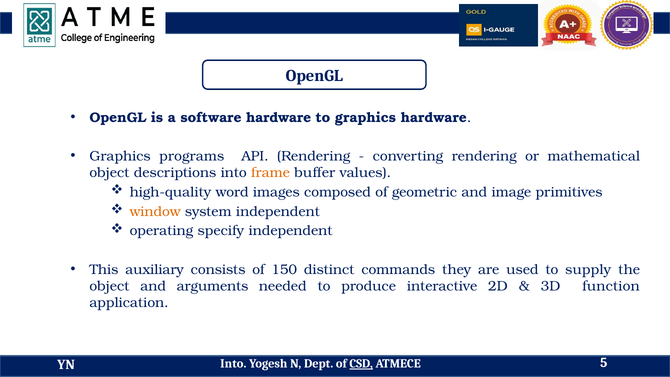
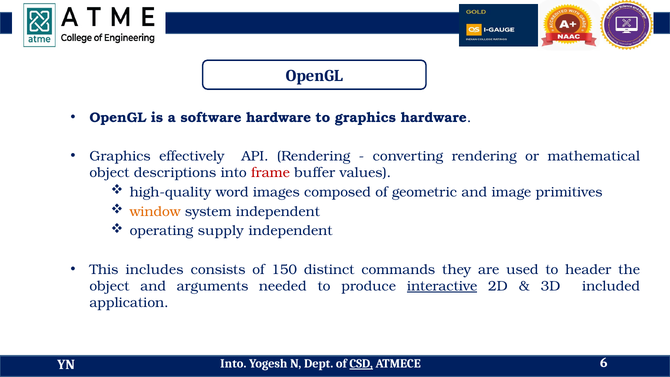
programs: programs -> effectively (192, 156)
frame colour: orange -> red (270, 173)
specify: specify -> supply (221, 231)
auxiliary: auxiliary -> includes (155, 269)
supply: supply -> header (588, 269)
interactive underline: none -> present (442, 286)
function: function -> included (611, 286)
5: 5 -> 6 (604, 363)
